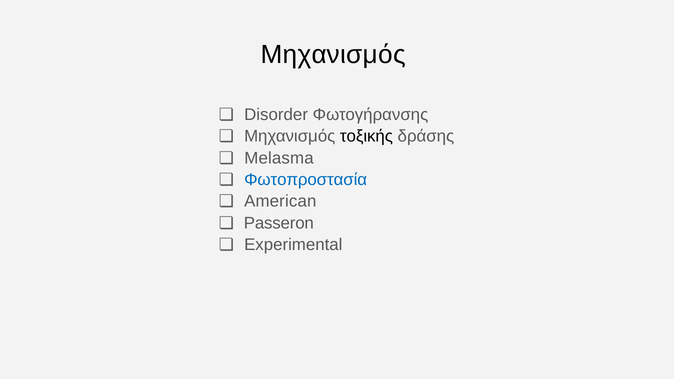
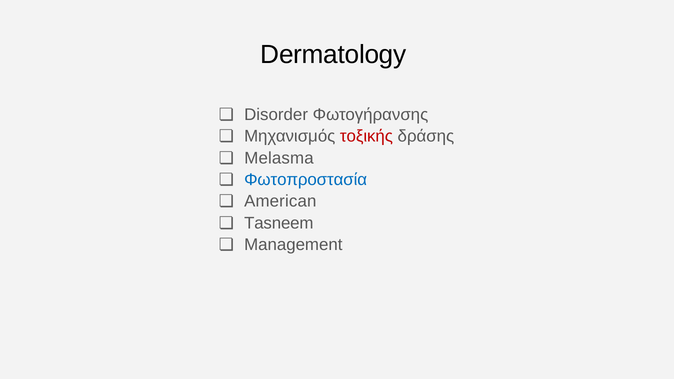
Μηχανισμός: Μηχανισμός -> Dermatology (333, 55)
τοξικής colour: black -> red (366, 136)
Passeron: Passeron -> Tasneem (279, 223)
Experimental: Experimental -> Management (293, 245)
